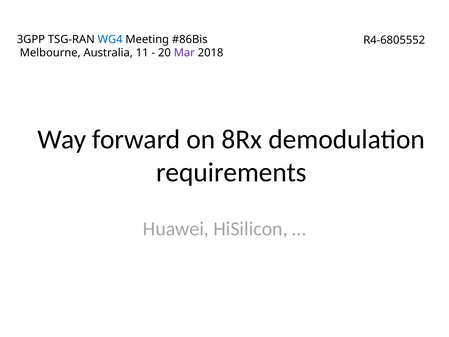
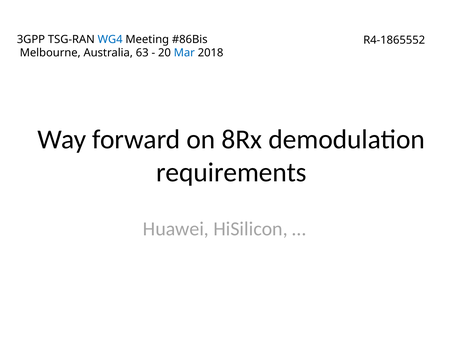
R4-6805552: R4-6805552 -> R4-1865552 (394, 40)
11: 11 -> 63 (142, 53)
Mar colour: purple -> blue (184, 53)
